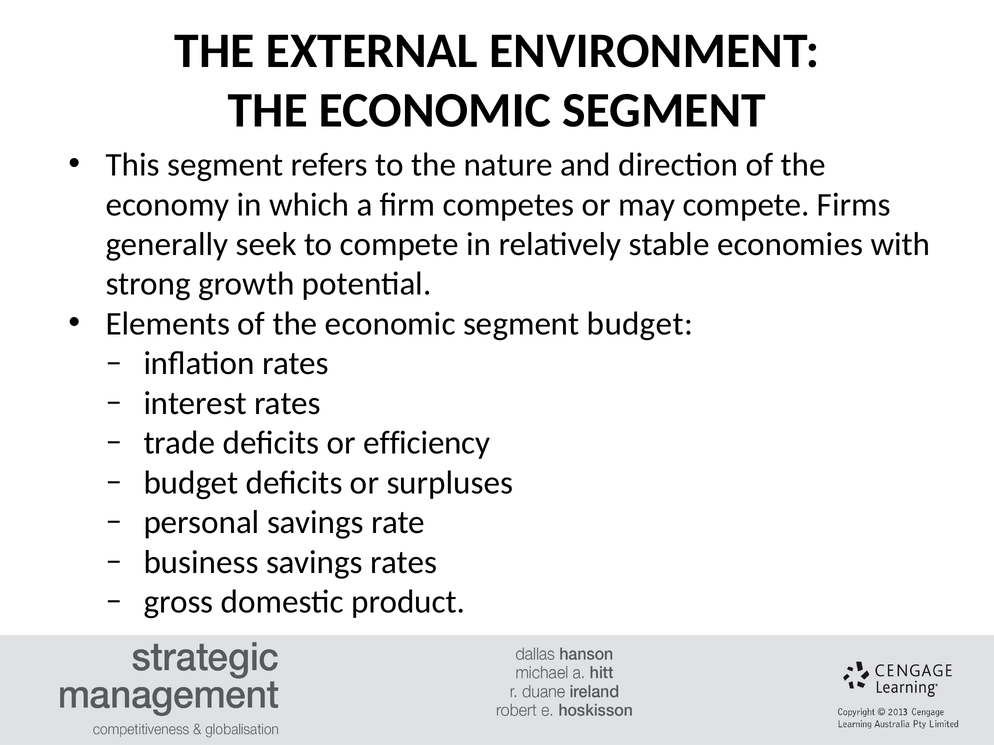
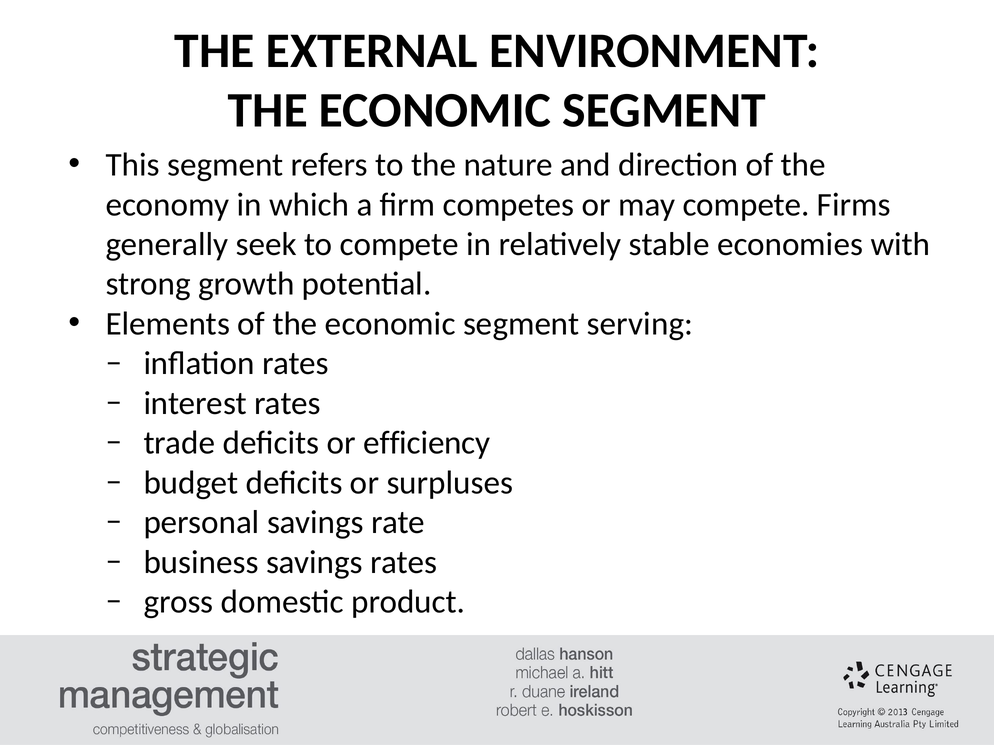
segment budget: budget -> serving (640, 324)
